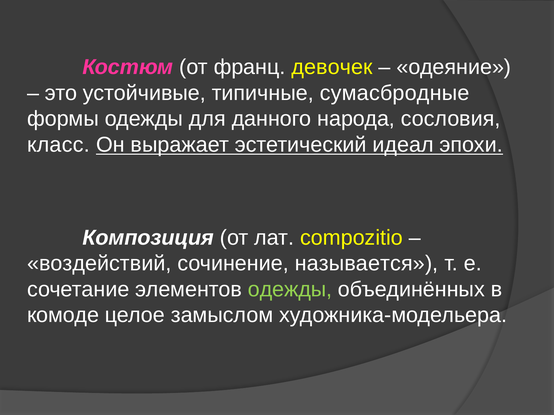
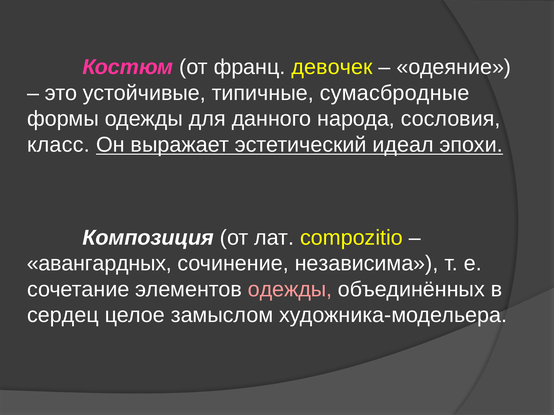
воздействий: воздействий -> авангардных (99, 264)
называется: называется -> независима (367, 264)
одежды colour: light green -> pink (290, 290)
комоде: комоде -> сердец (63, 315)
